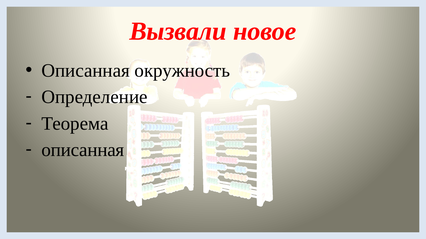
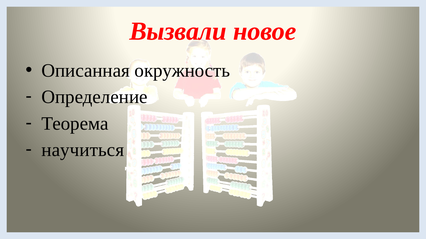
описанная: описанная -> научиться (83, 150)
